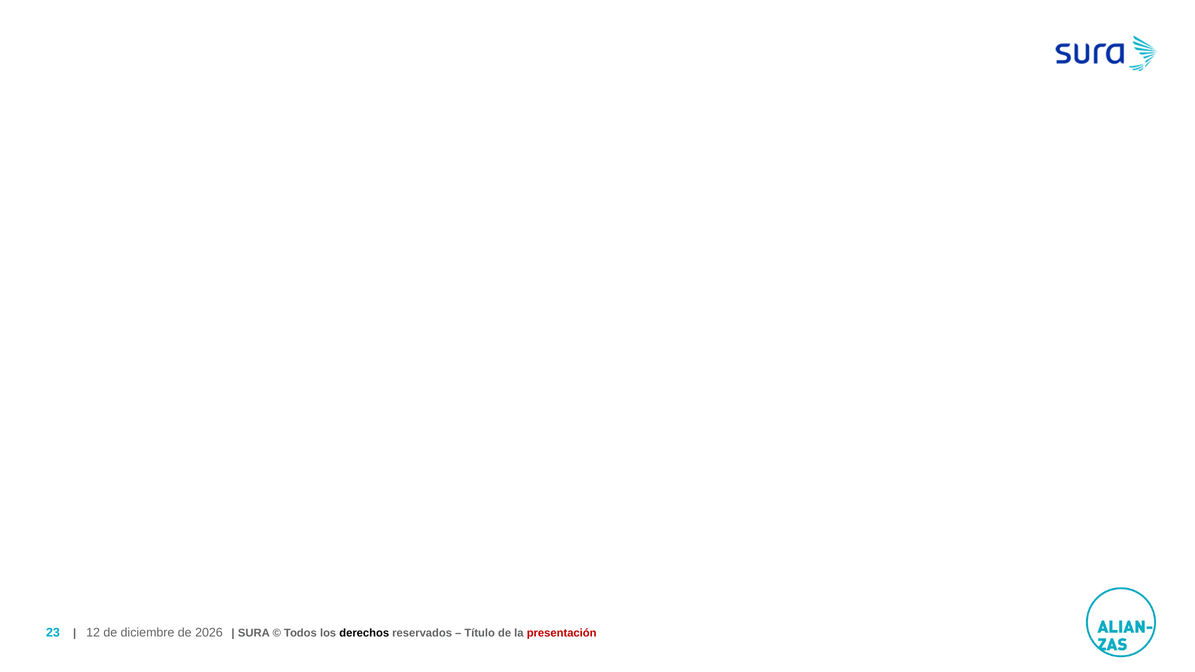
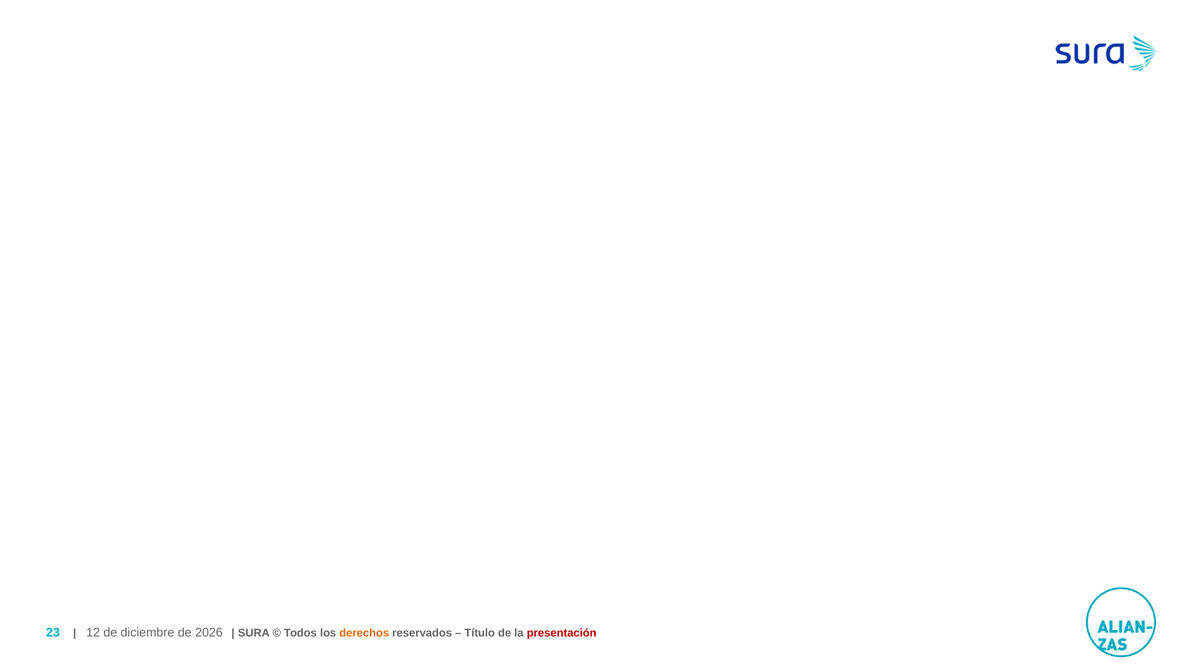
derechos colour: black -> orange (364, 633)
